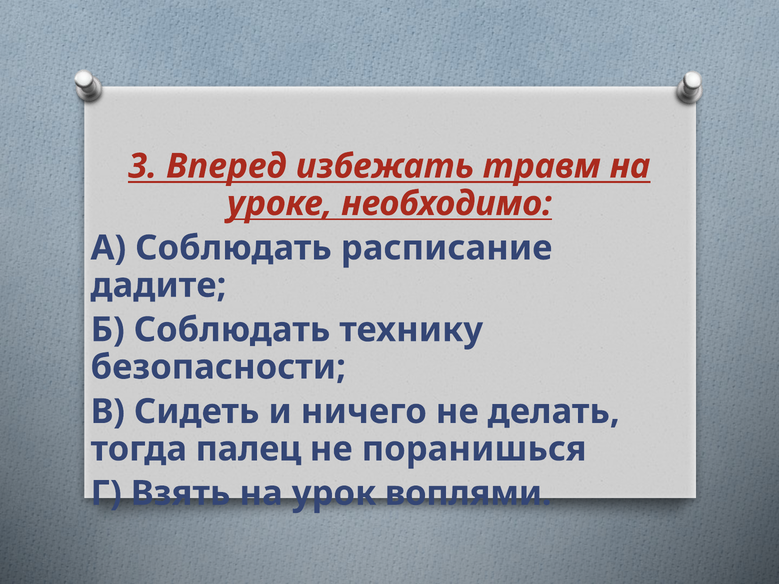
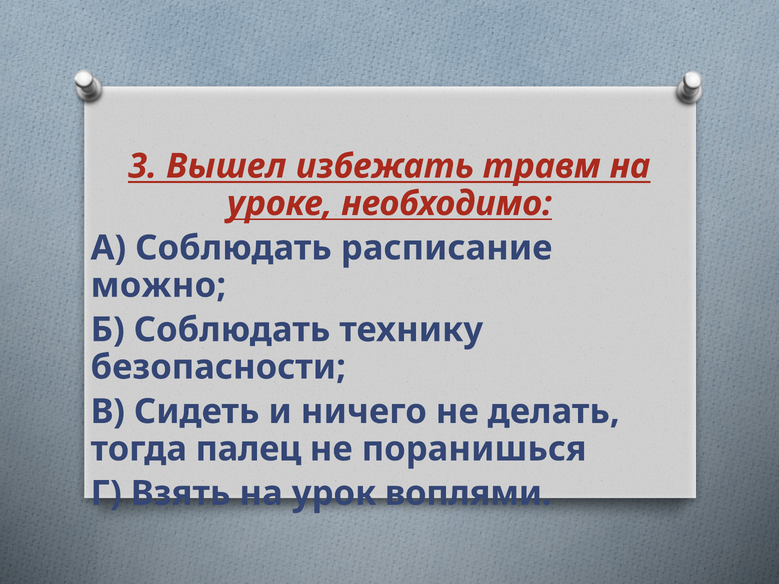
Вперед: Вперед -> Вышел (226, 166)
дадите: дадите -> можно (158, 286)
